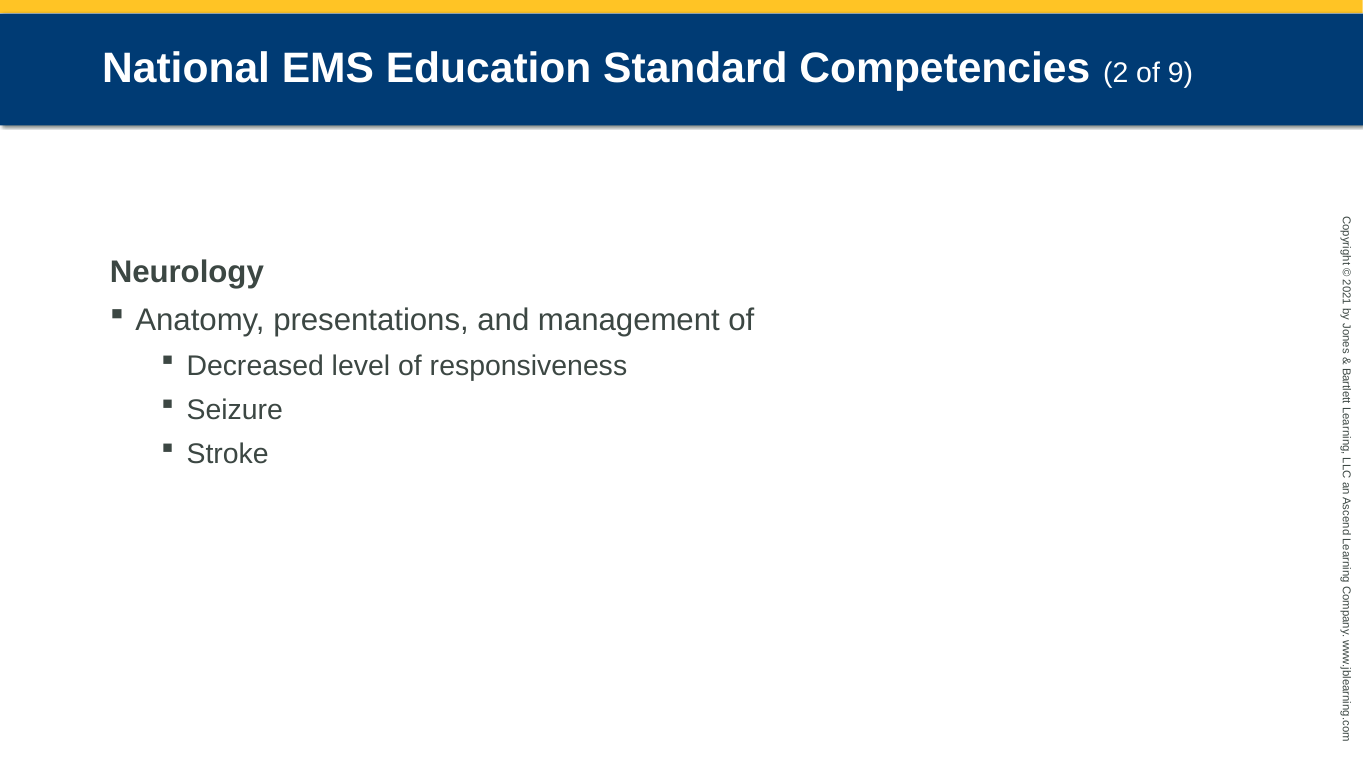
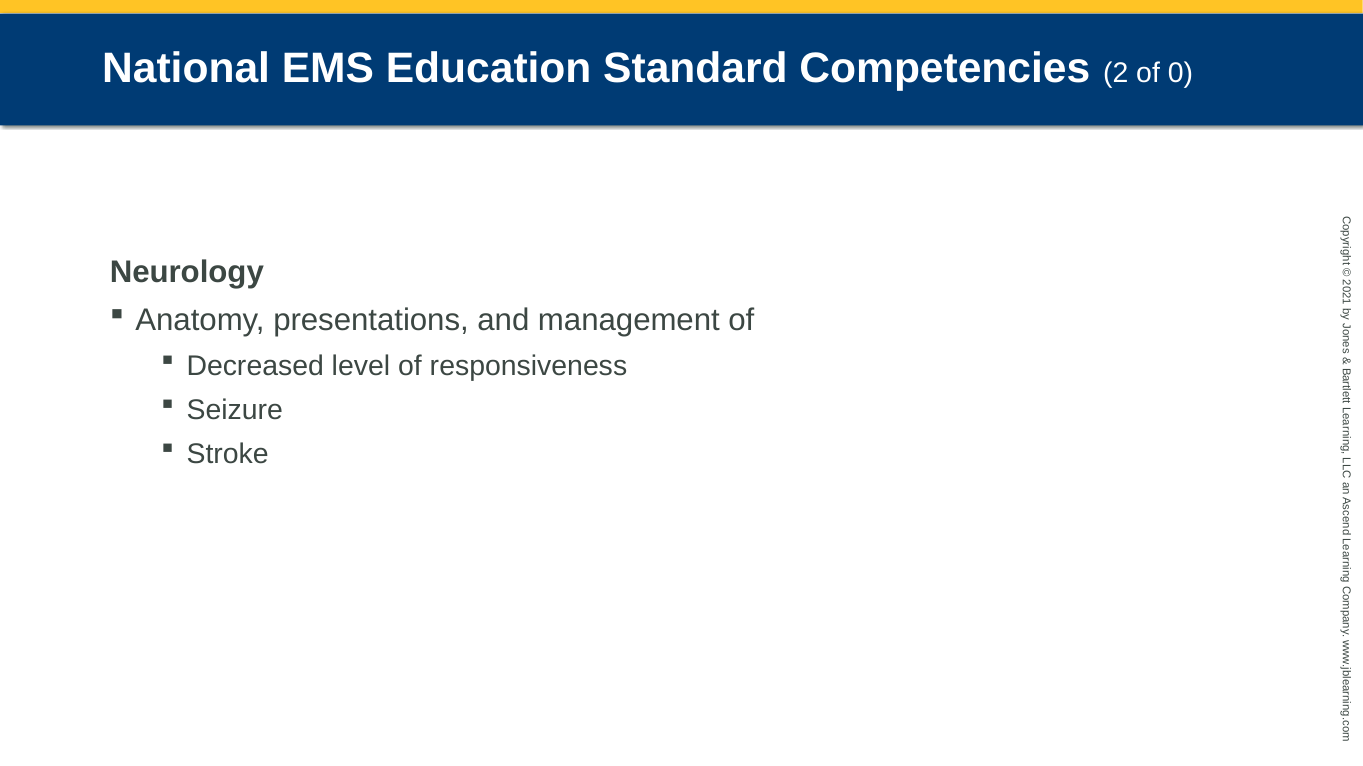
of 9: 9 -> 0 (1180, 73)
